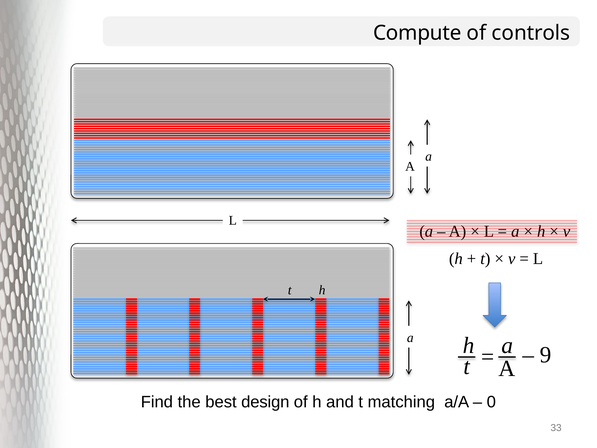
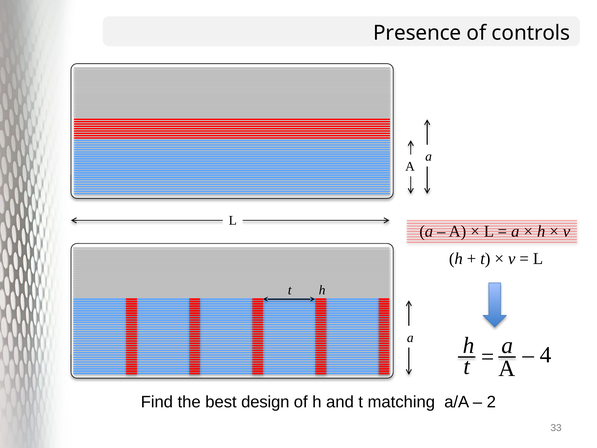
Compute: Compute -> Presence (417, 33)
9: 9 -> 4 (546, 355)
0: 0 -> 2 (491, 402)
